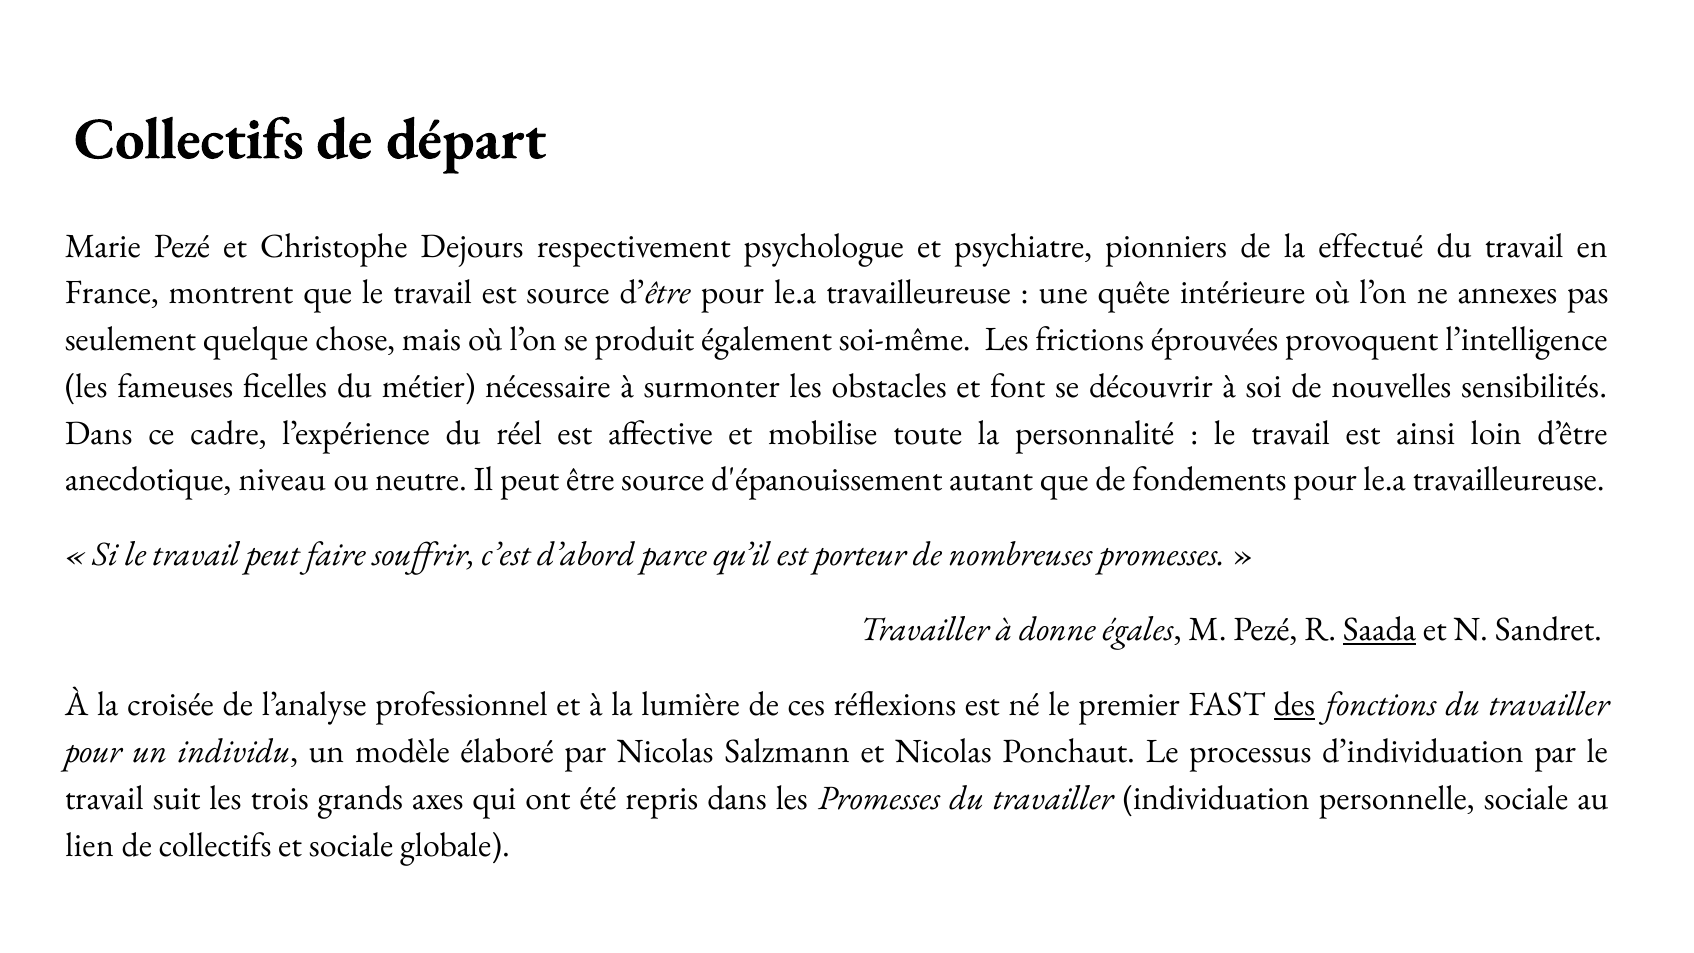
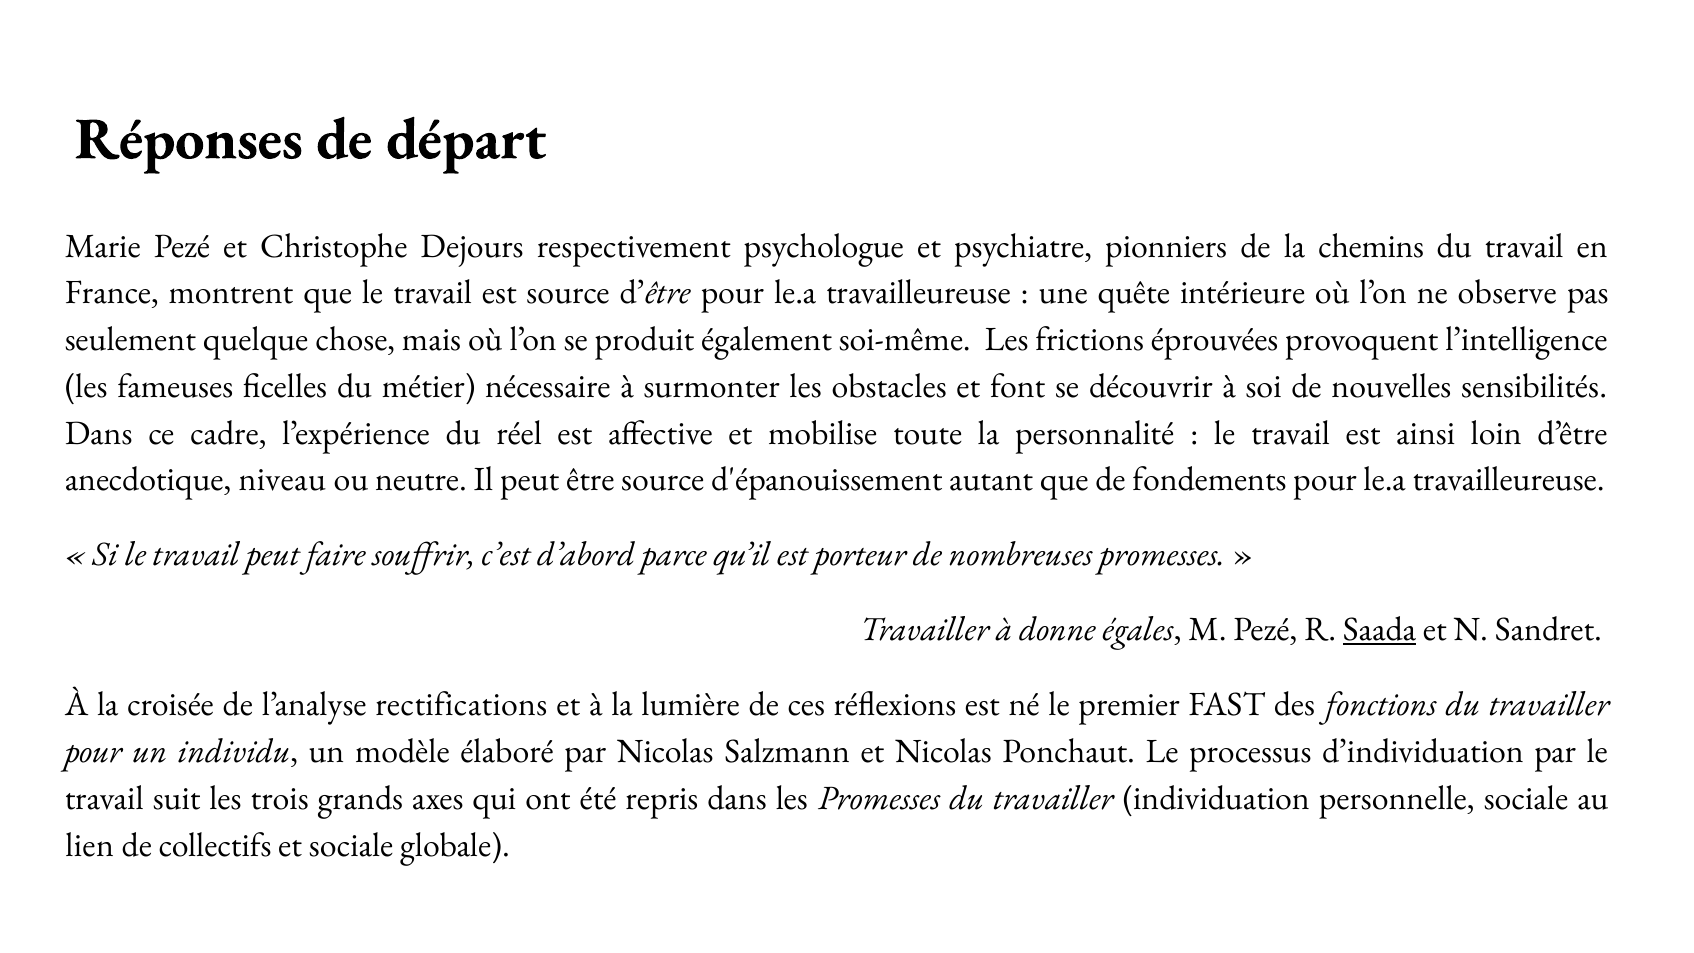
Collectifs: Collectifs -> Réponses (189, 139)
effectué: effectué -> chemins (1371, 246)
annexes: annexes -> observe (1507, 293)
professionnel: professionnel -> rectifications (461, 705)
des underline: present -> none (1294, 705)
